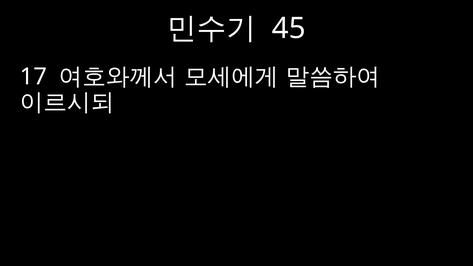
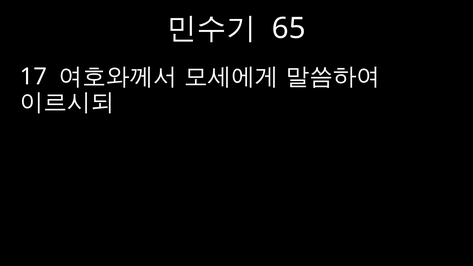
45: 45 -> 65 (289, 28)
